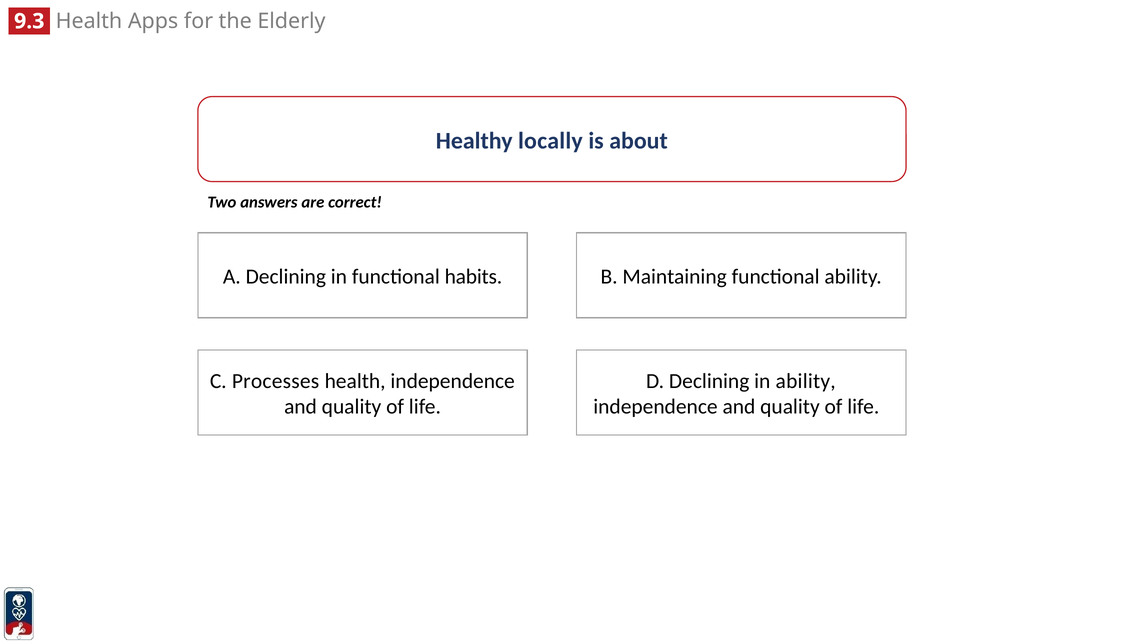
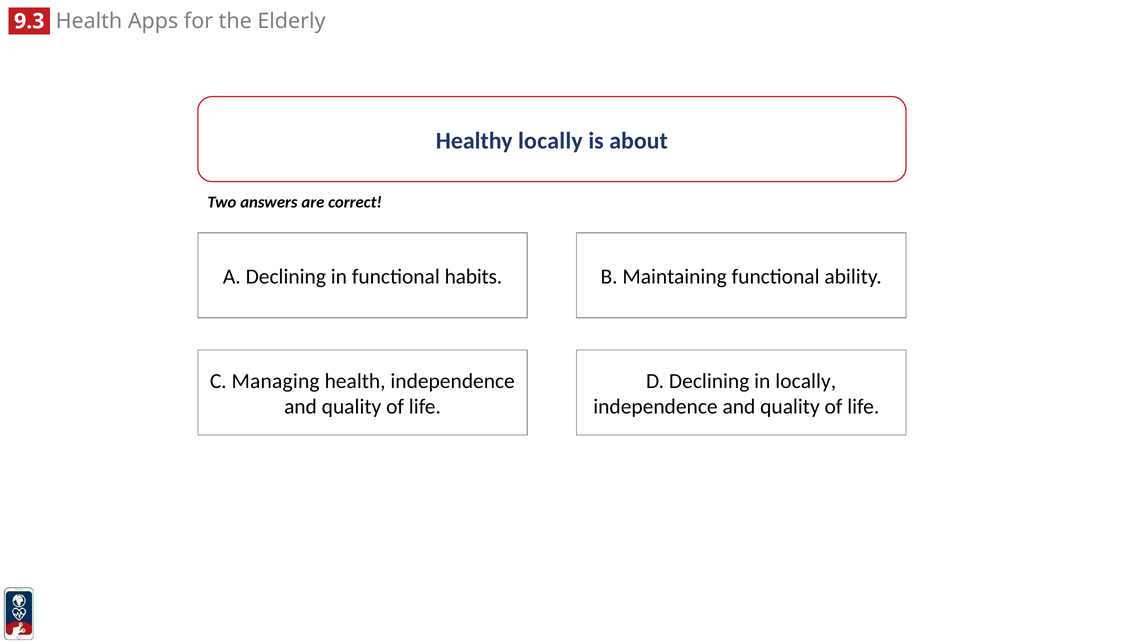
Processes: Processes -> Managing (276, 381)
in ability: ability -> locally (806, 381)
